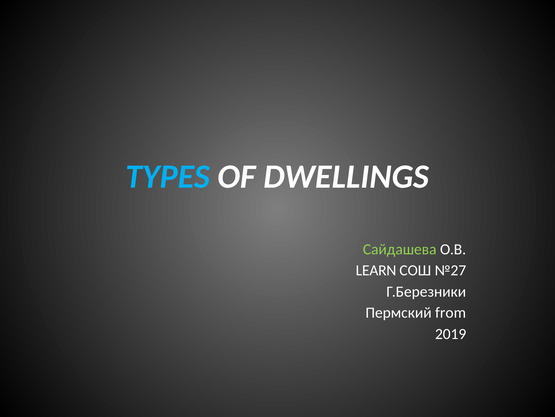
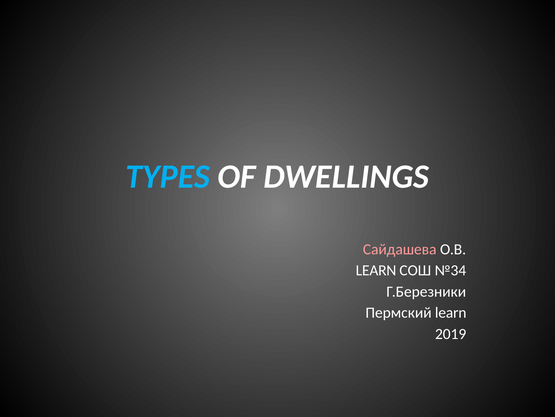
Сайдашева colour: light green -> pink (400, 249)
№27: №27 -> №34 (450, 270)
Пермский from: from -> learn (451, 312)
